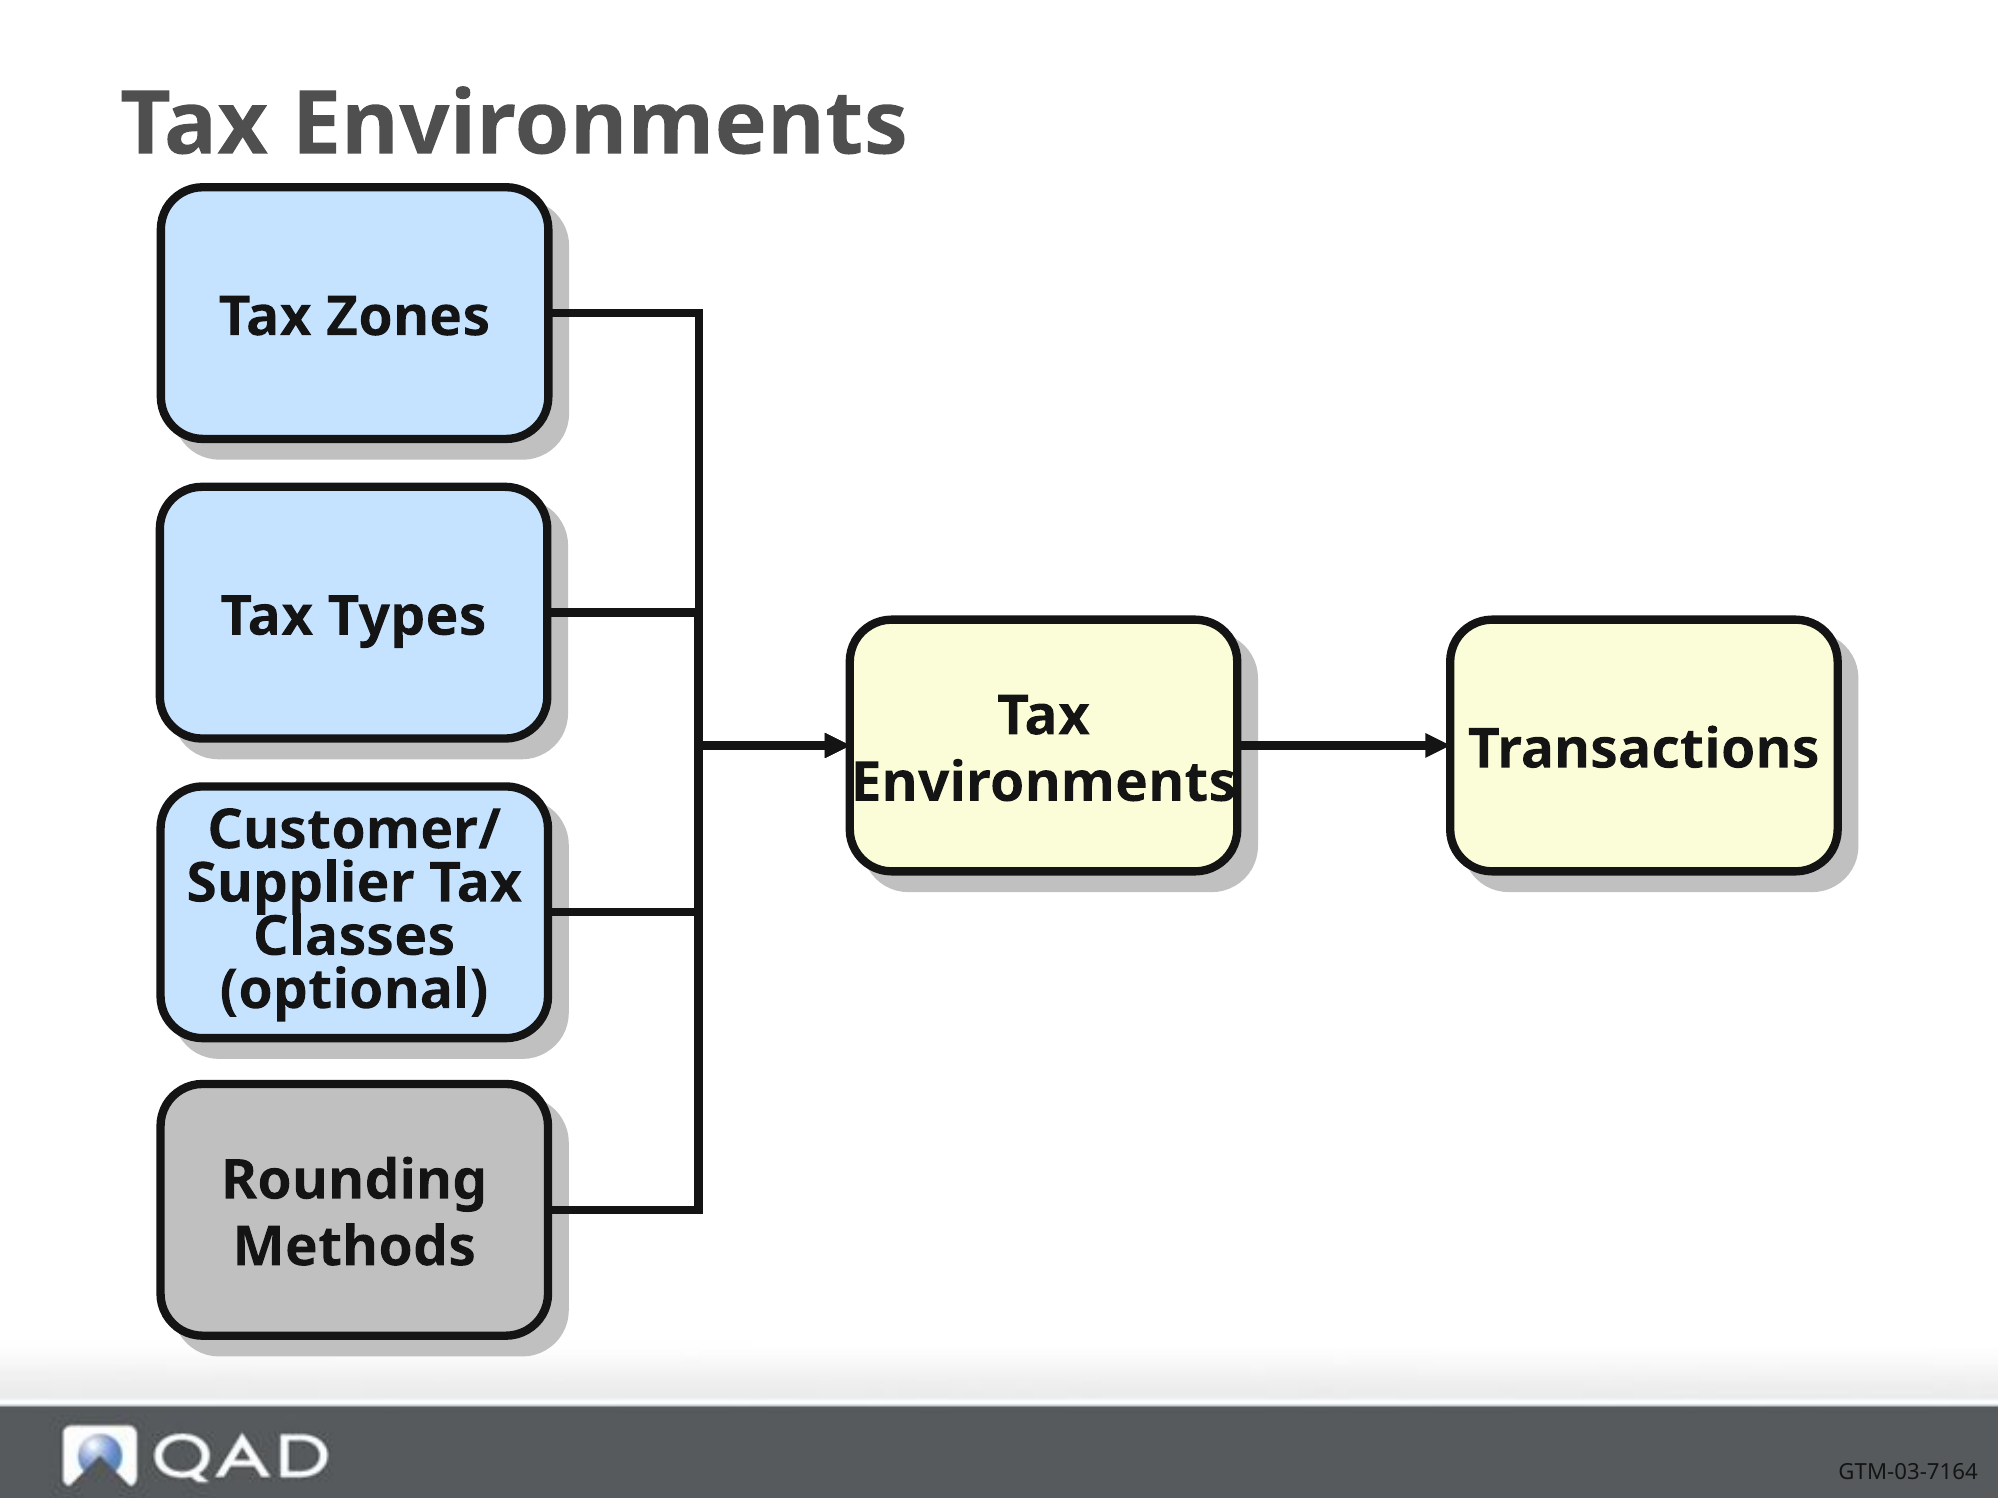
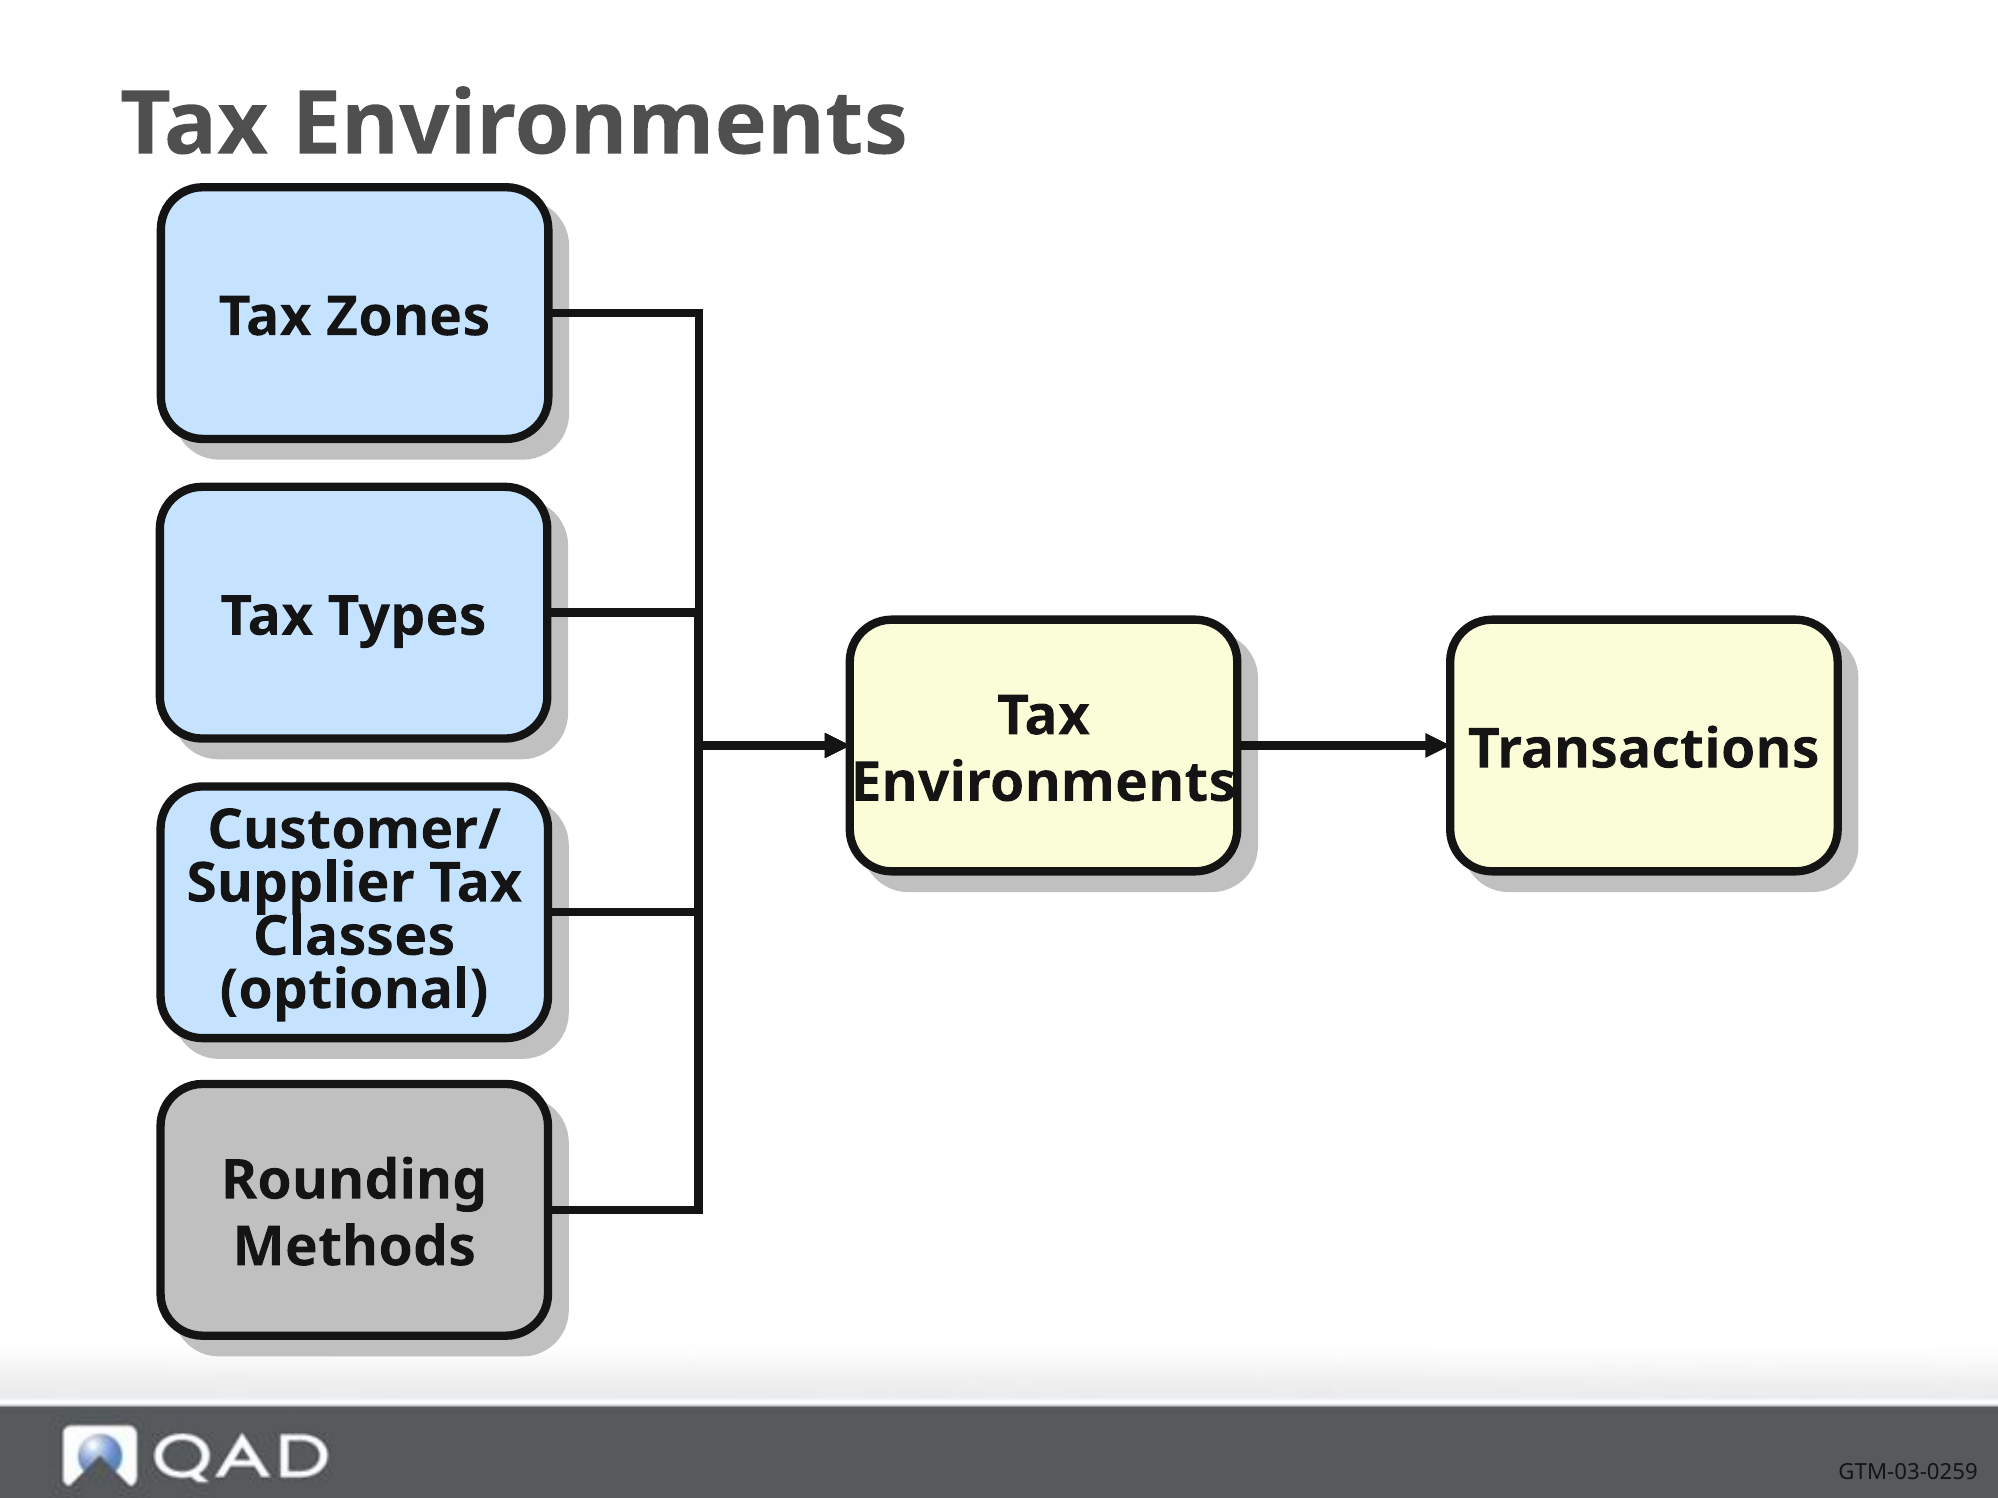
GTM-03-7164: GTM-03-7164 -> GTM-03-0259 (1908, 1473)
